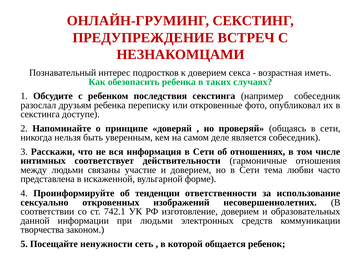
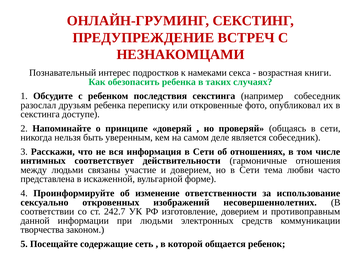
к доверием: доверием -> намеками (207, 73)
иметь: иметь -> книги (318, 73)
тенденции: тенденции -> изменение (157, 193)
742.1: 742.1 -> 242.7 (115, 211)
образовательных: образовательных -> противоправным (306, 211)
ненужности: ненужности -> содержащие (106, 244)
